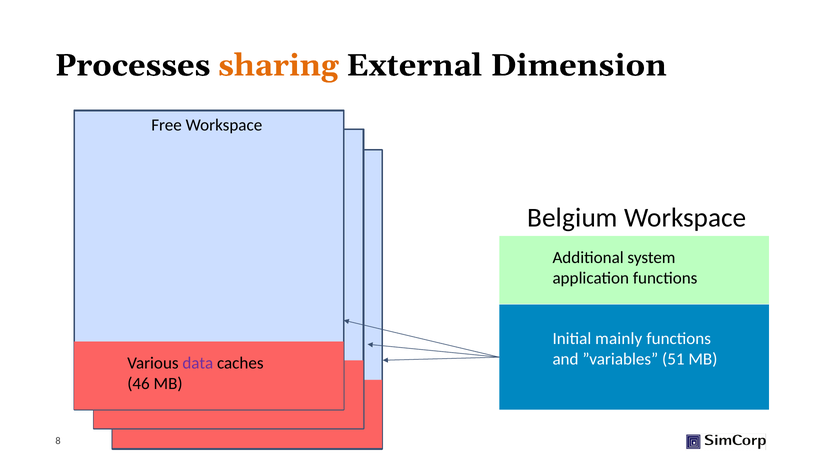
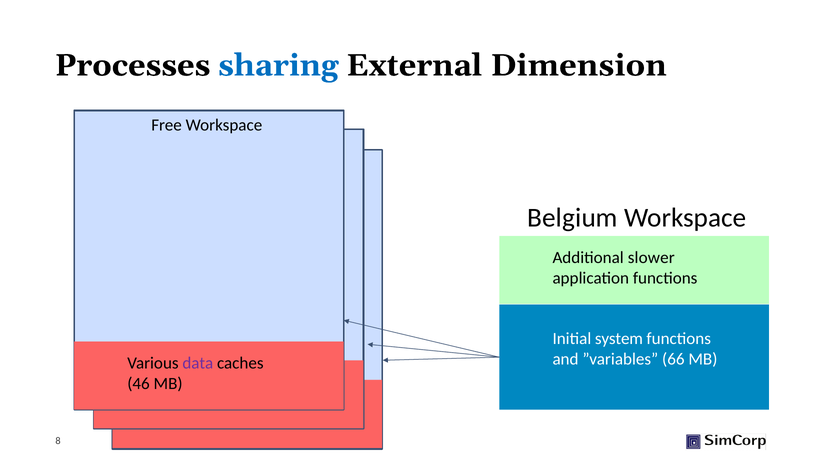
sharing colour: orange -> blue (278, 65)
system: system -> slower (651, 258)
mainly: mainly -> system (619, 339)
51: 51 -> 66 (673, 359)
